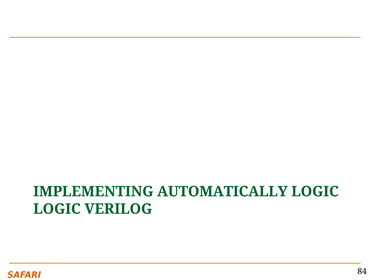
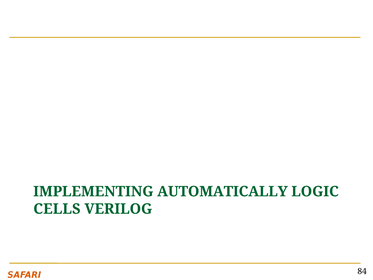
LOGIC: LOGIC -> CELLS (57, 209)
